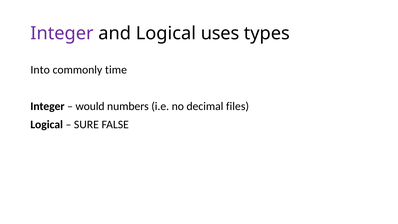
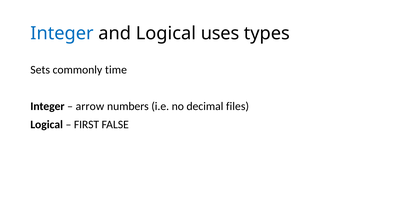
Integer colour: purple -> blue (62, 33)
Into: Into -> Sets (40, 70)
would: would -> arrow (90, 106)
SURE: SURE -> FIRST (86, 124)
